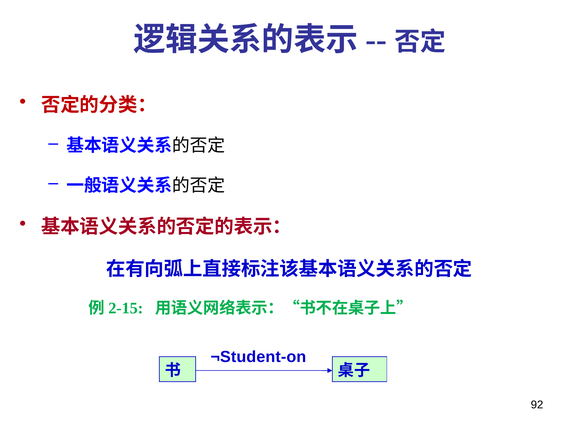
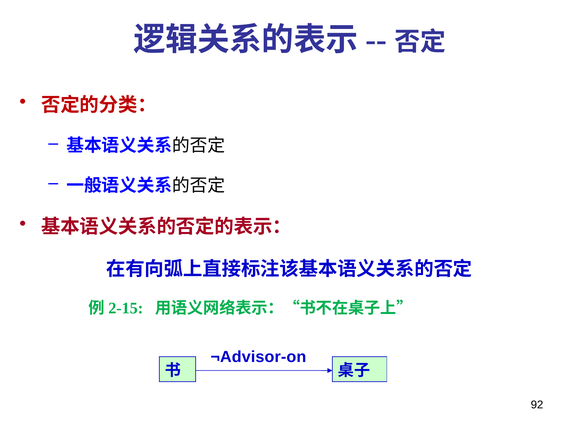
¬Student-on: ¬Student-on -> ¬Advisor-on (258, 357)
